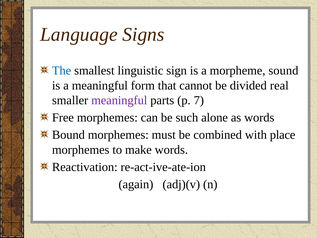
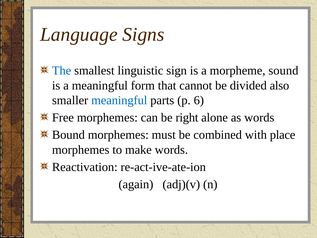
real: real -> also (279, 85)
meaningful colour: purple -> blue (119, 100)
7: 7 -> 6 (199, 100)
such: such -> right (187, 117)
